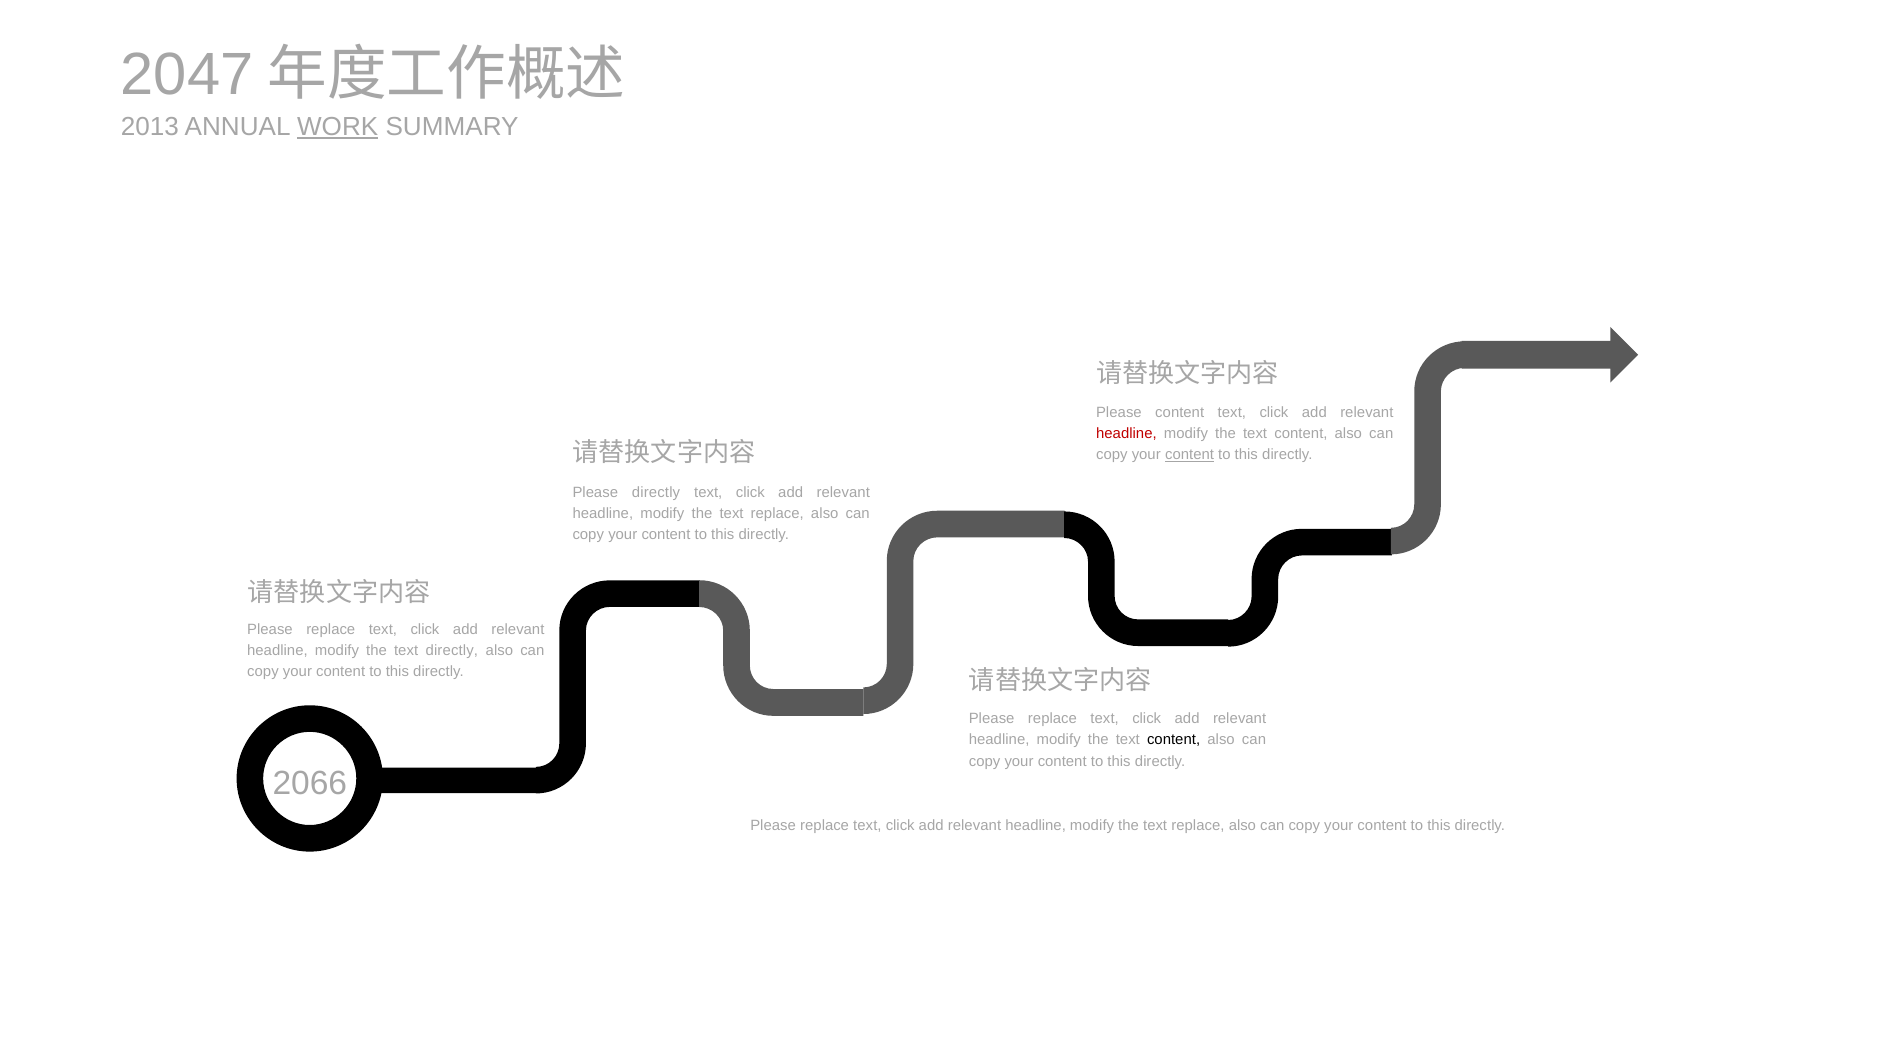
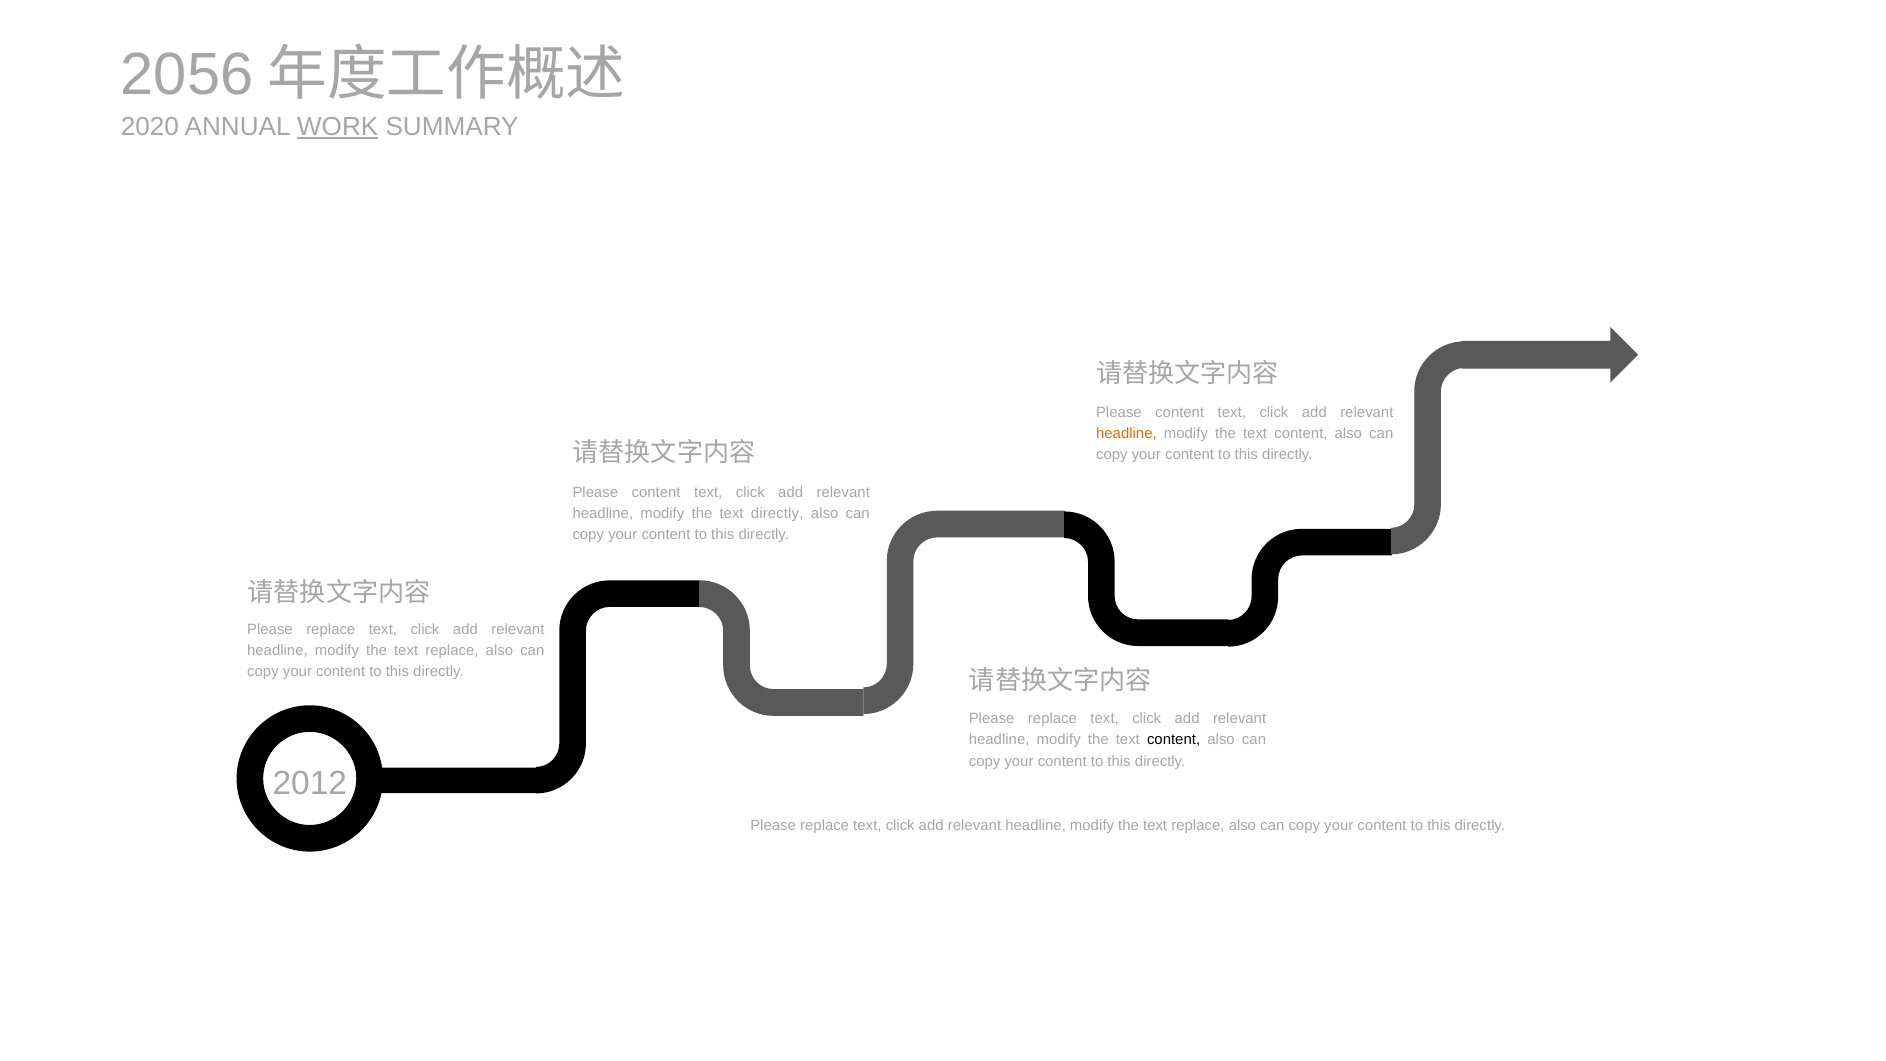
2047: 2047 -> 2056 (187, 74)
2013: 2013 -> 2020 (150, 127)
headline colour: red -> orange (1126, 434)
content underline: present -> none (1190, 455)
directly: directly -> content (656, 492)
replace: replace -> directly (777, 514)
directly: directly -> replace (452, 650)
2066: 2066 -> 2012 (310, 783)
